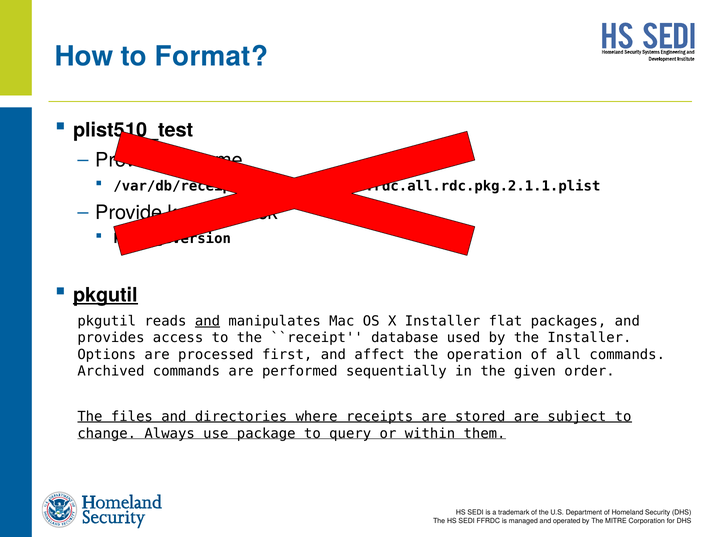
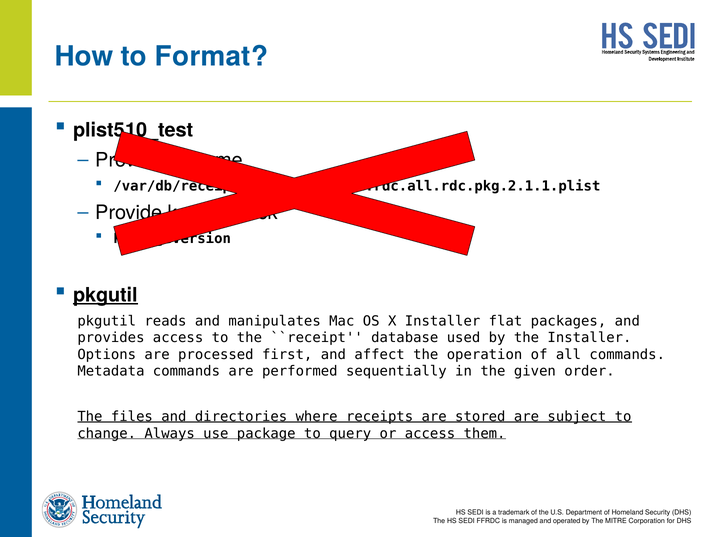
and underline: present -> none (207, 321)
Archived: Archived -> Metadata (111, 371)
or within: within -> access (430, 434)
